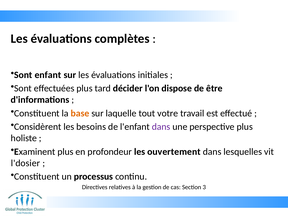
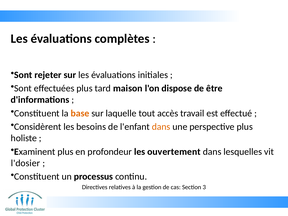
enfant: enfant -> rejeter (48, 75)
décider: décider -> maison (128, 88)
votre: votre -> accès (168, 113)
dans colour: purple -> orange (161, 127)
